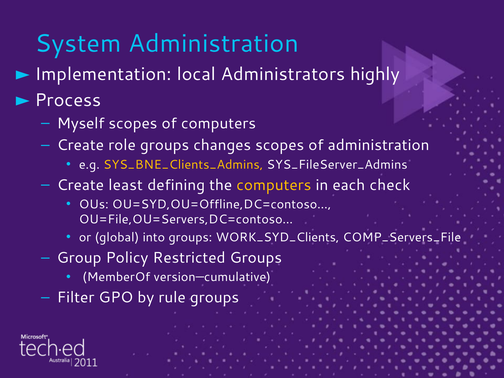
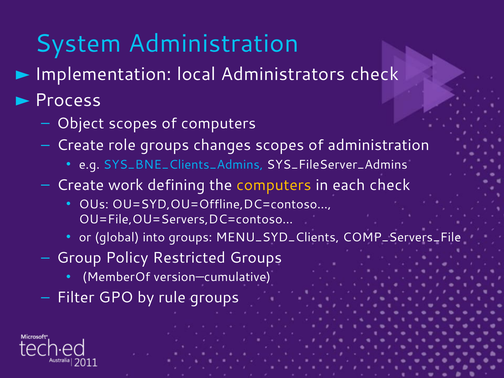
Administrators highly: highly -> check (375, 74)
Myself: Myself -> Object (81, 123)
SYS_BNE_Clients_Admins colour: yellow -> light blue (183, 165)
least: least -> work (126, 185)
WORK_SYD_Clients: WORK_SYD_Clients -> MENU_SYD_Clients (277, 237)
